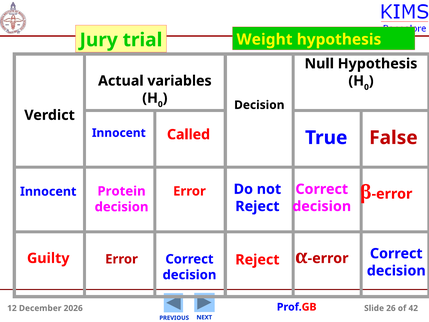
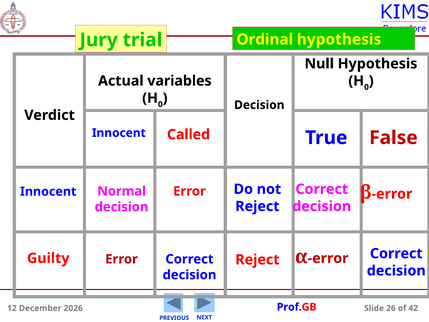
Weight: Weight -> Ordinal (265, 39)
Protein: Protein -> Normal (122, 191)
